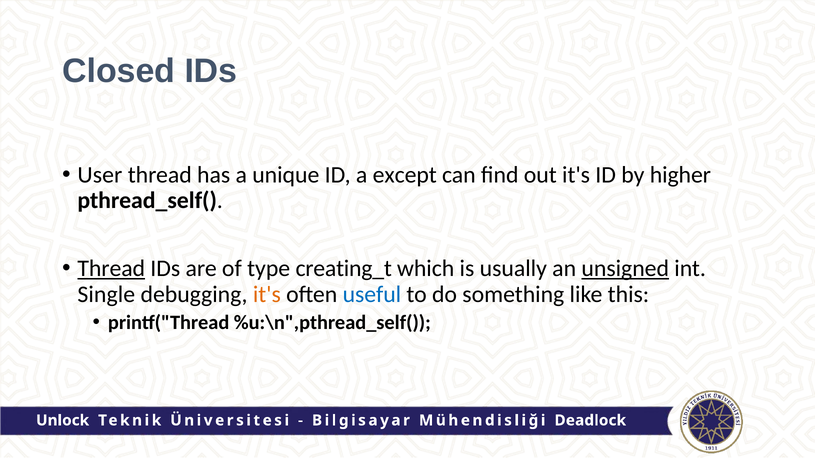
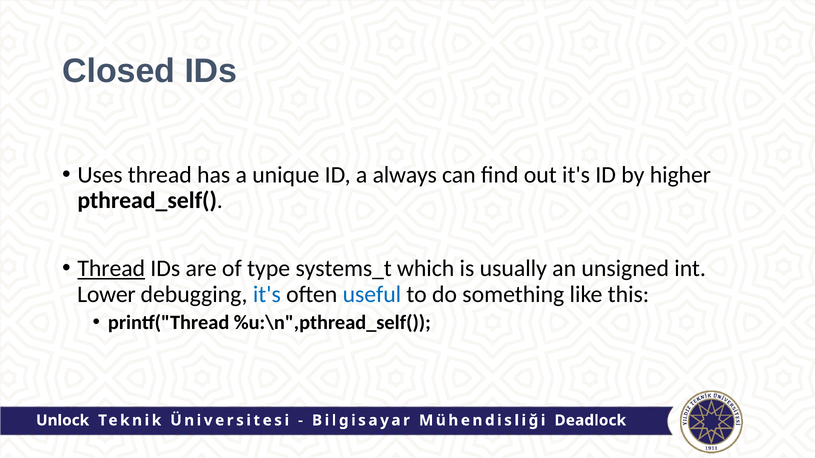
User: User -> Uses (100, 175)
except: except -> always (405, 175)
creating_t: creating_t -> systems_t (344, 269)
unsigned underline: present -> none (625, 269)
Single: Single -> Lower (106, 295)
it's colour: orange -> blue (267, 295)
